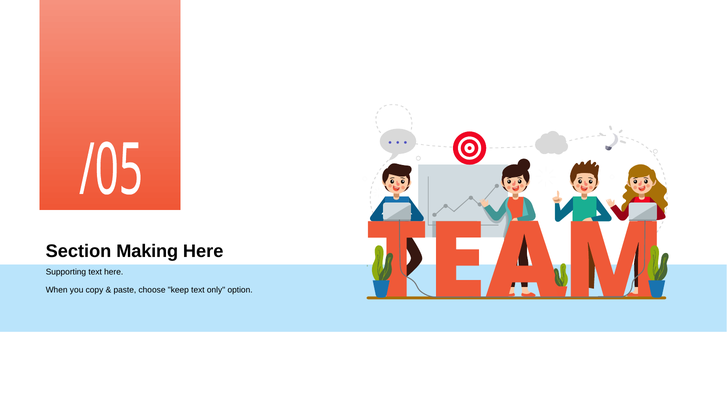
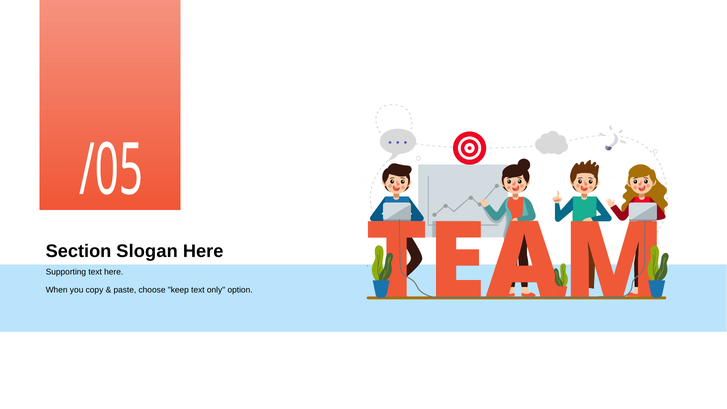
Making: Making -> Slogan (147, 251)
